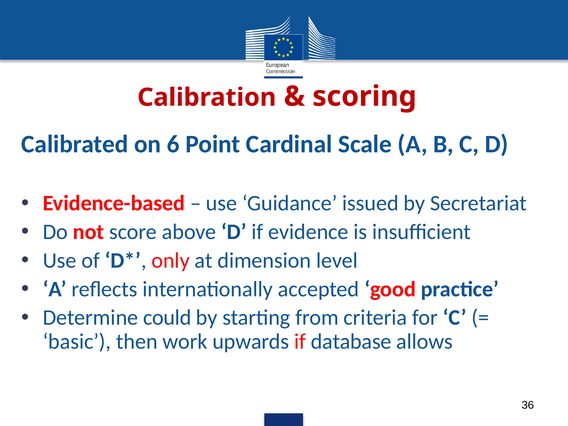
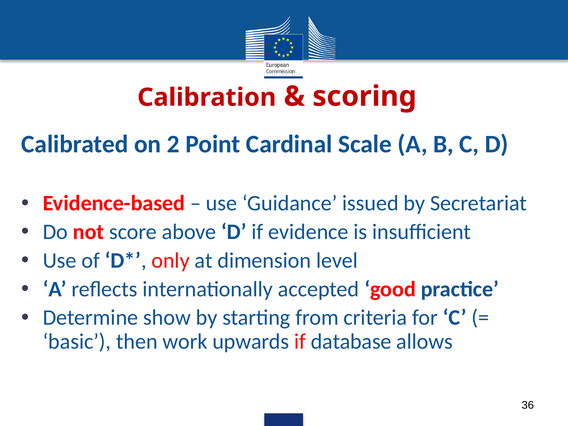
6: 6 -> 2 (173, 144)
could: could -> show (167, 318)
